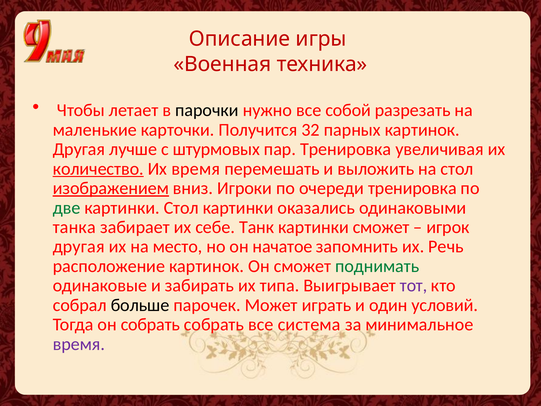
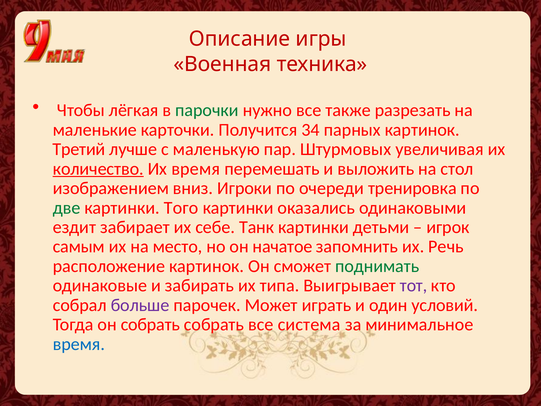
летает: летает -> лёгкая (134, 110)
парочки colour: black -> green (207, 110)
собой: собой -> также (348, 110)
32: 32 -> 34 (311, 130)
Другая: Другая -> Третий (79, 149)
штурмовых: штурмовых -> маленькую (216, 149)
пар Тренировка: Тренировка -> Штурмовых (346, 149)
изображением underline: present -> none (111, 188)
картинки Стол: Стол -> Того (181, 208)
танка: танка -> ездит (74, 227)
картинки сможет: сможет -> детьми (381, 227)
другая: другая -> самым (79, 247)
больше colour: black -> purple (140, 305)
время colour: purple -> blue (79, 344)
